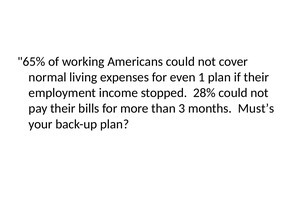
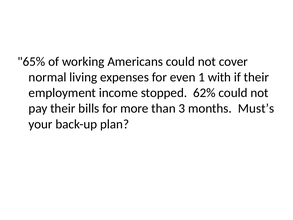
1 plan: plan -> with (219, 77)
28%: 28% -> 62% (204, 93)
